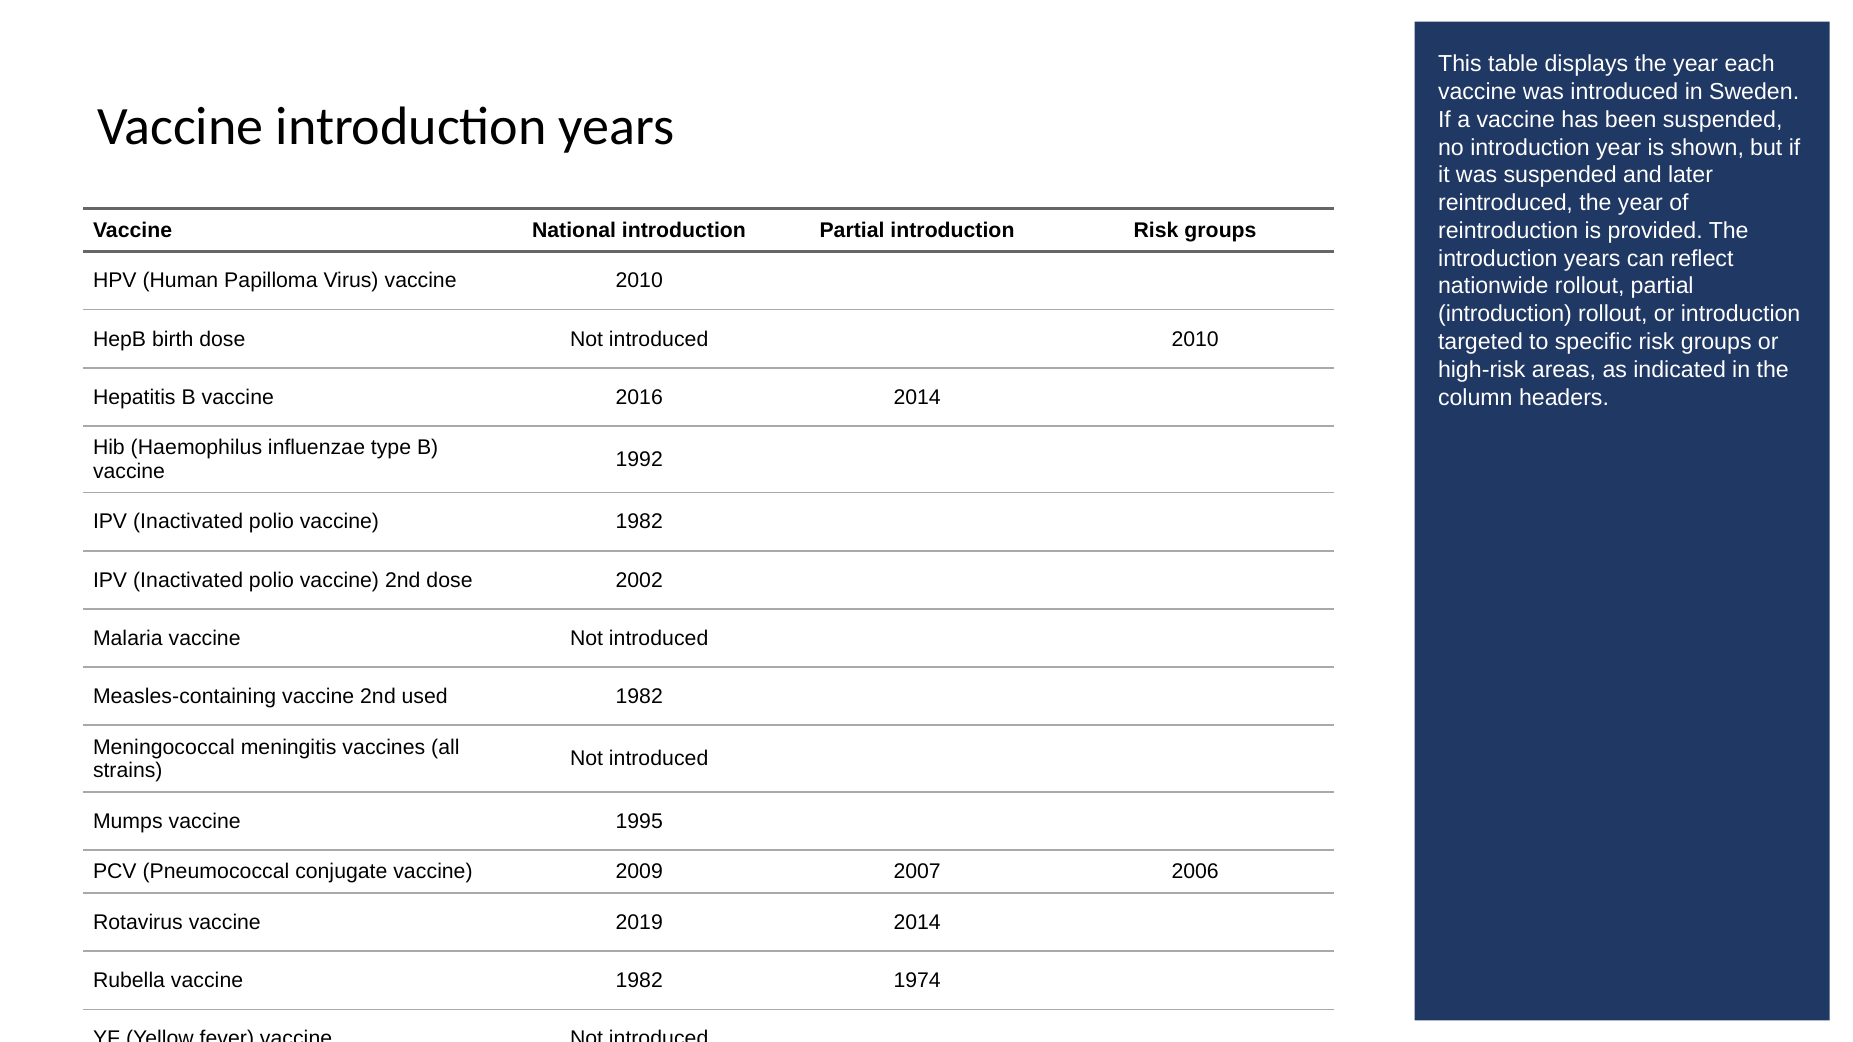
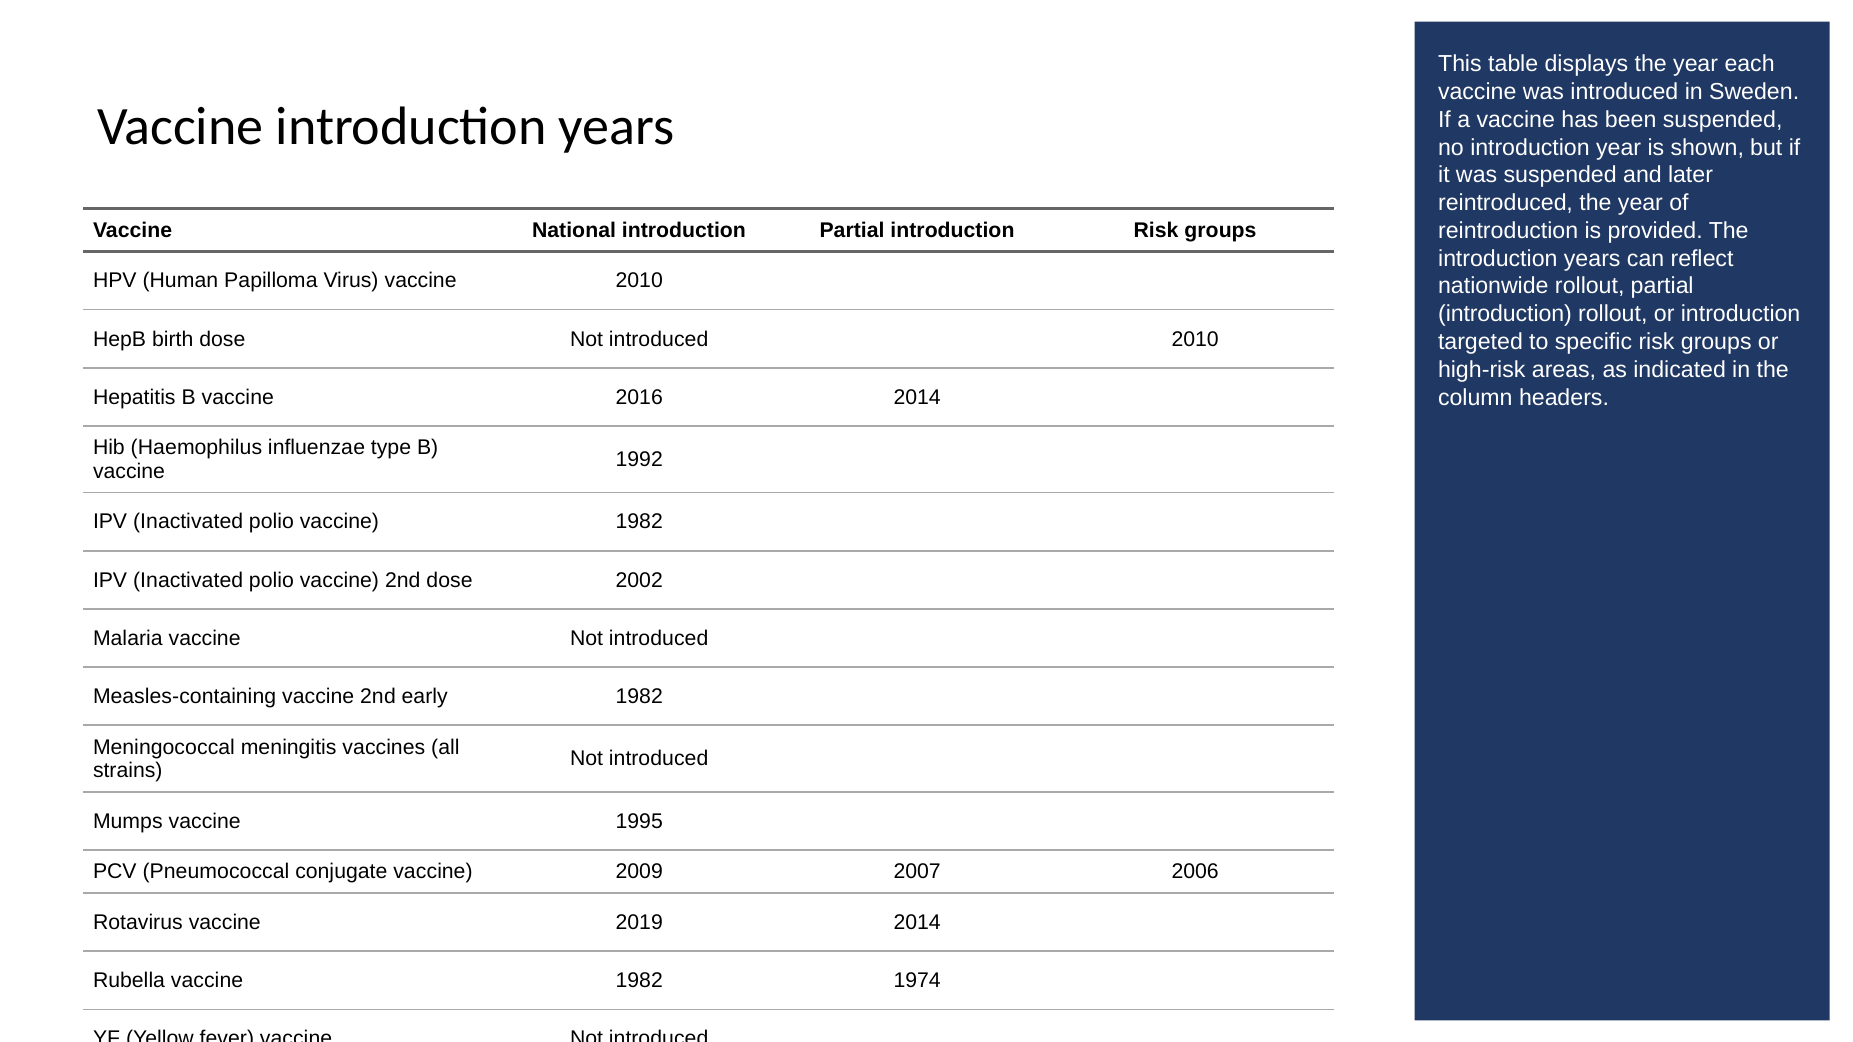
used: used -> early (425, 697)
